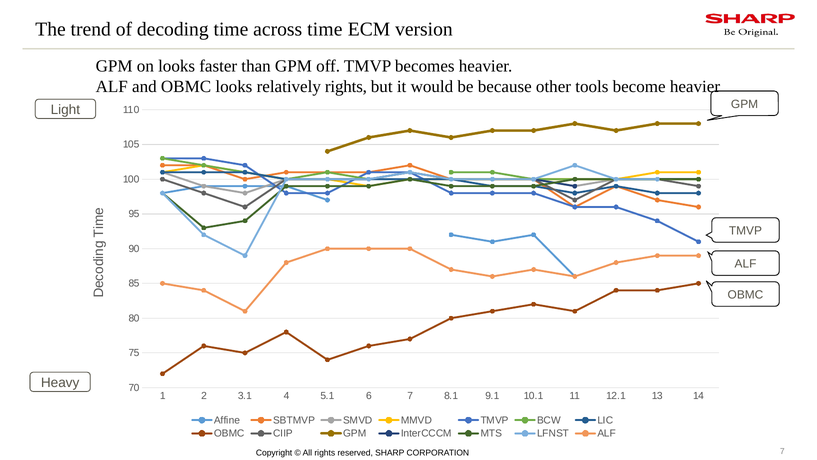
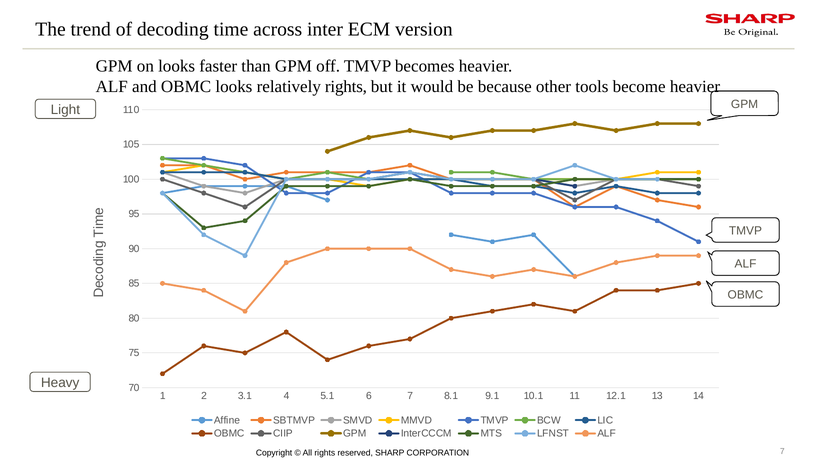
across time: time -> inter (325, 29)
